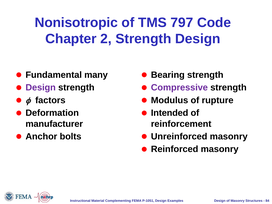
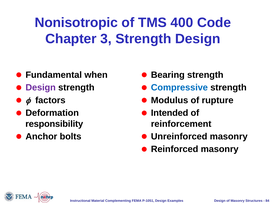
797: 797 -> 400 (182, 23)
2: 2 -> 3 (106, 39)
many: many -> when (96, 75)
Compressive colour: purple -> blue (179, 88)
manufacturer: manufacturer -> responsibility (54, 124)
